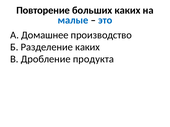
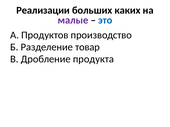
Повторение: Повторение -> Реализации (43, 10)
малые colour: blue -> purple (73, 20)
Домашнее: Домашнее -> Продуктов (45, 35)
Разделение каких: каких -> товар (88, 47)
